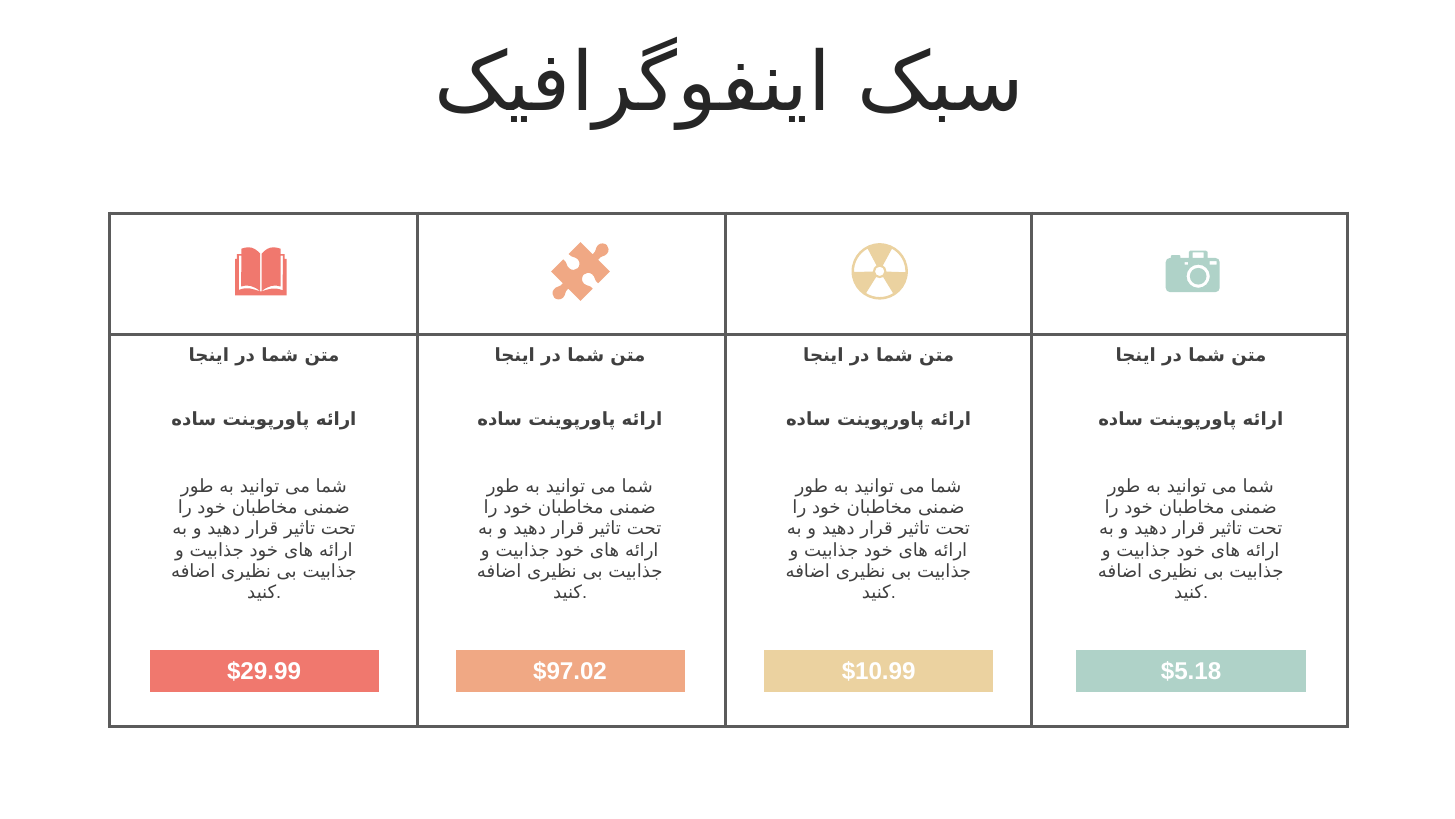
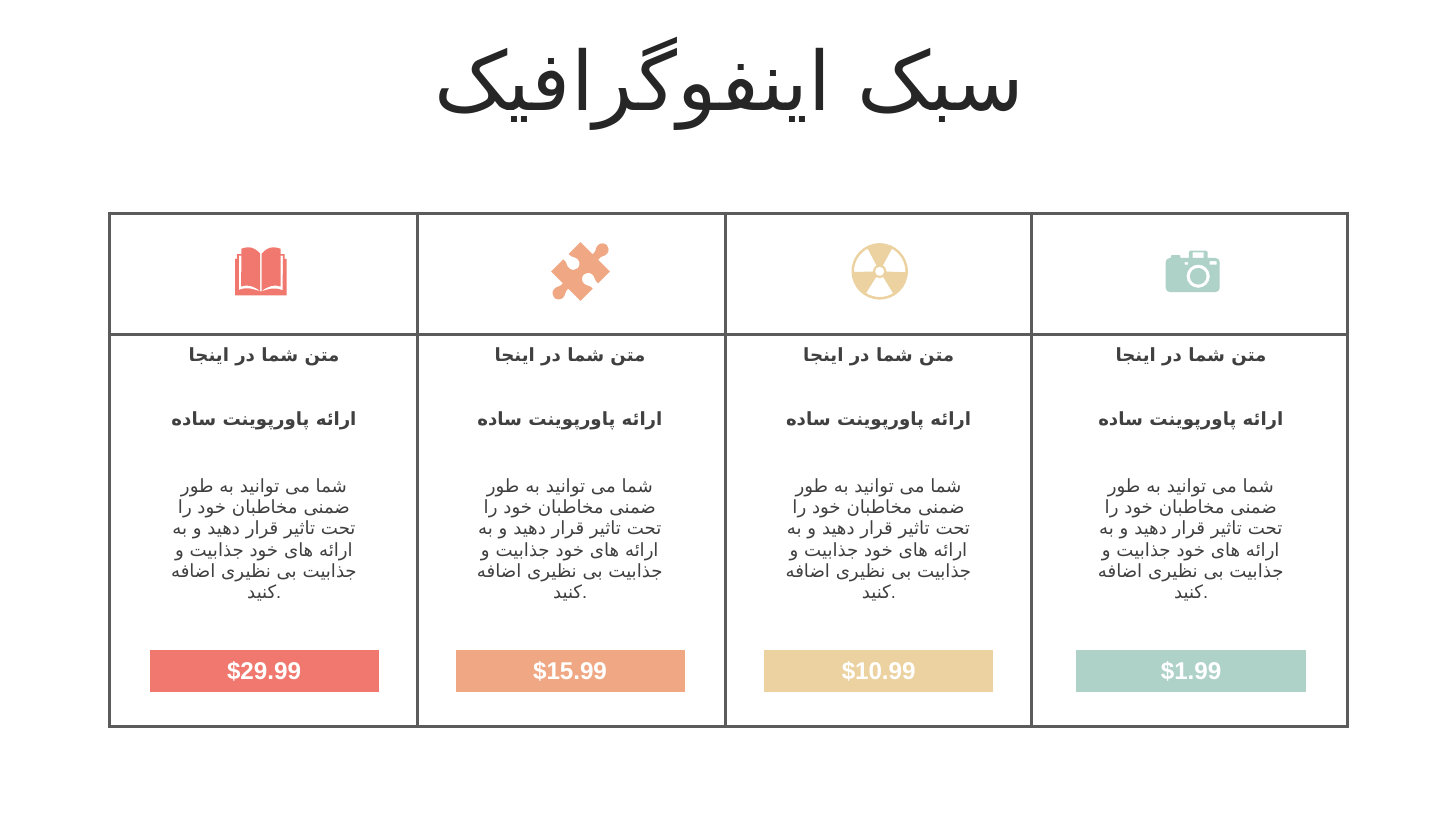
$97.02: $97.02 -> $15.99 (570, 671)
$5.18: $5.18 -> $1.99 (1191, 671)
